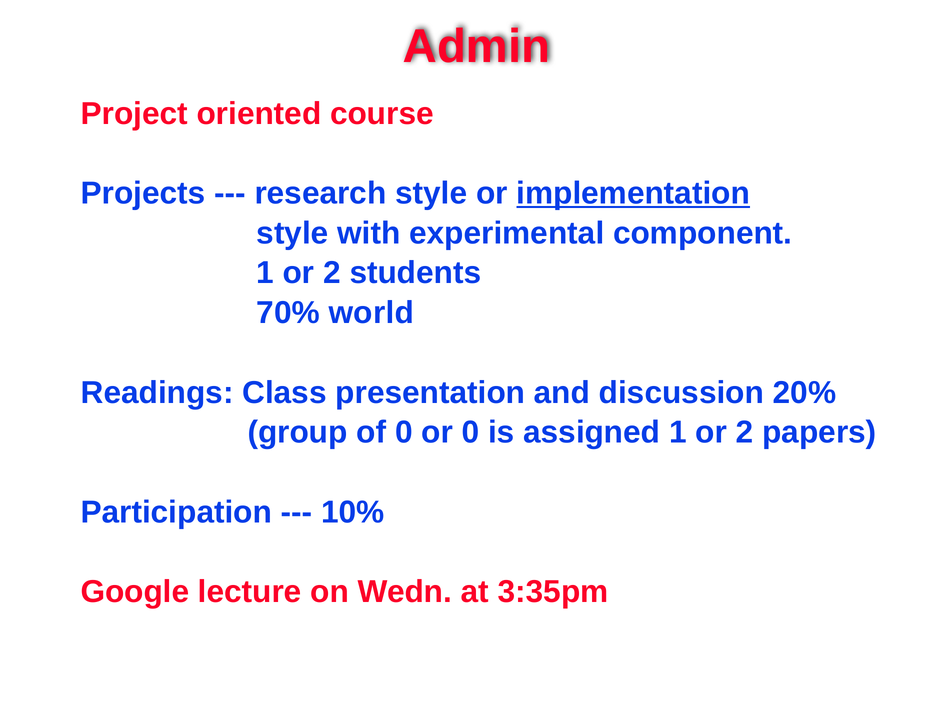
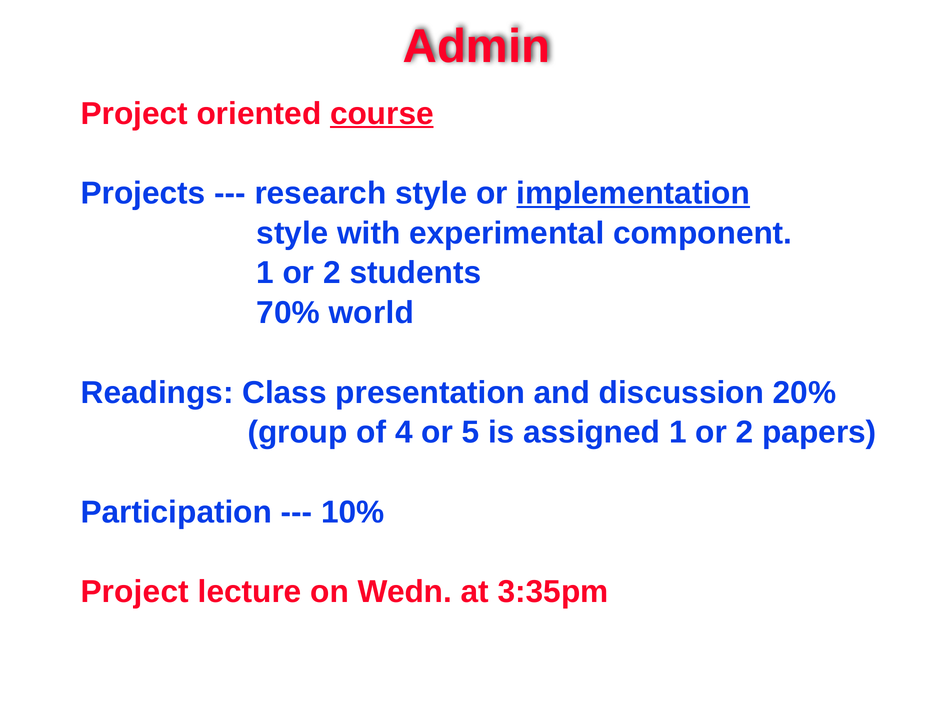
course underline: none -> present (382, 114)
of 0: 0 -> 4 (404, 432)
or 0: 0 -> 5 (471, 432)
Google: Google -> Project (135, 592)
